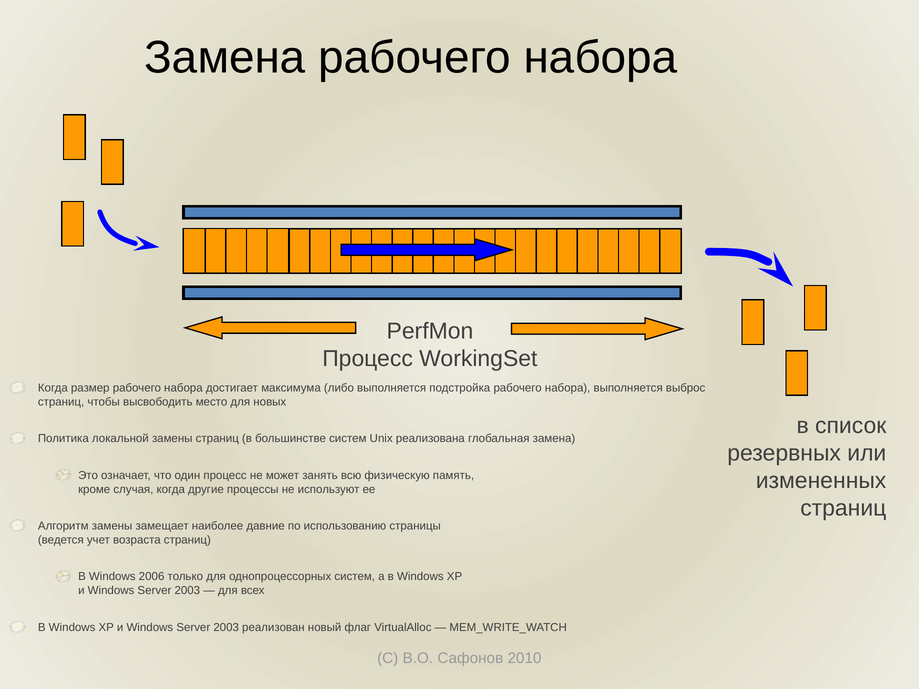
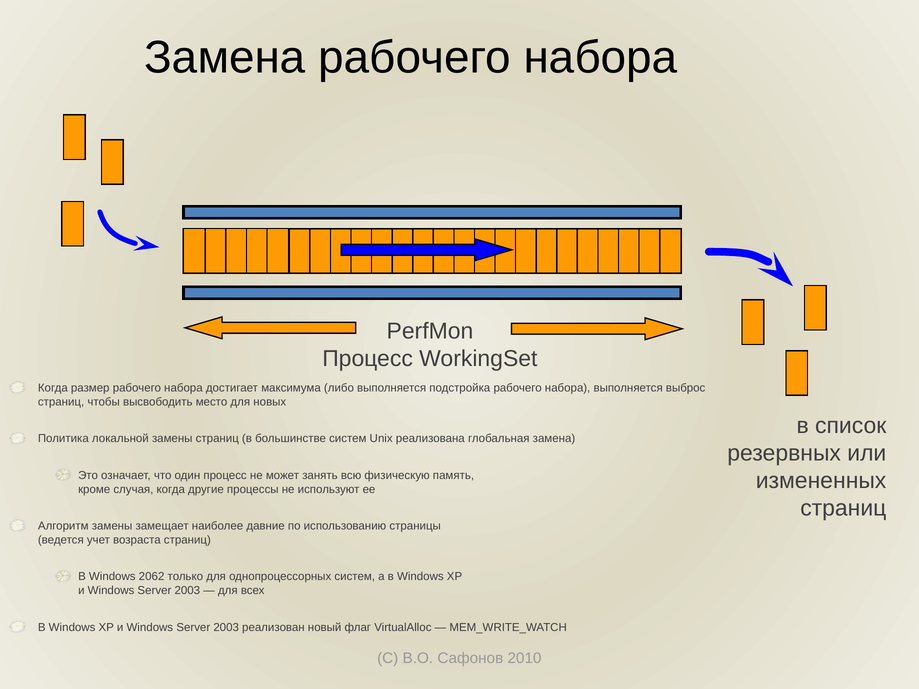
2006: 2006 -> 2062 (152, 577)
